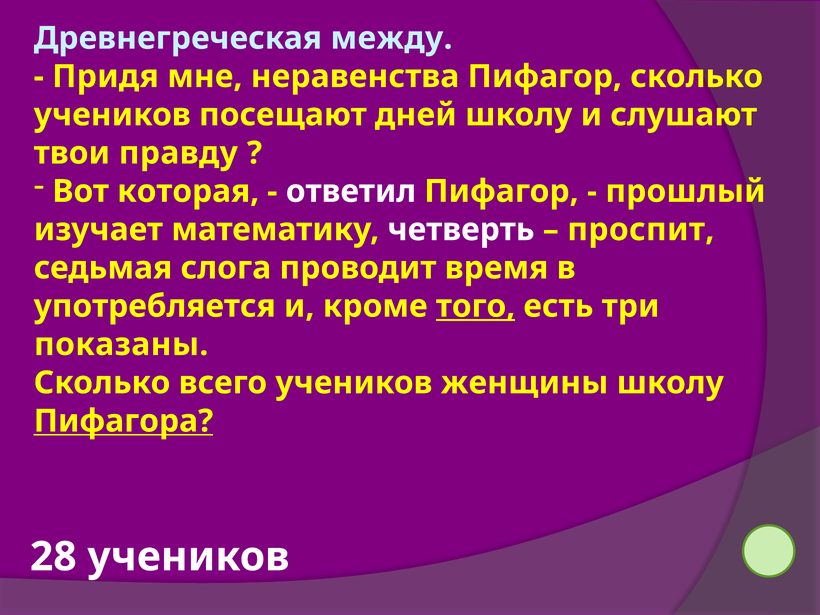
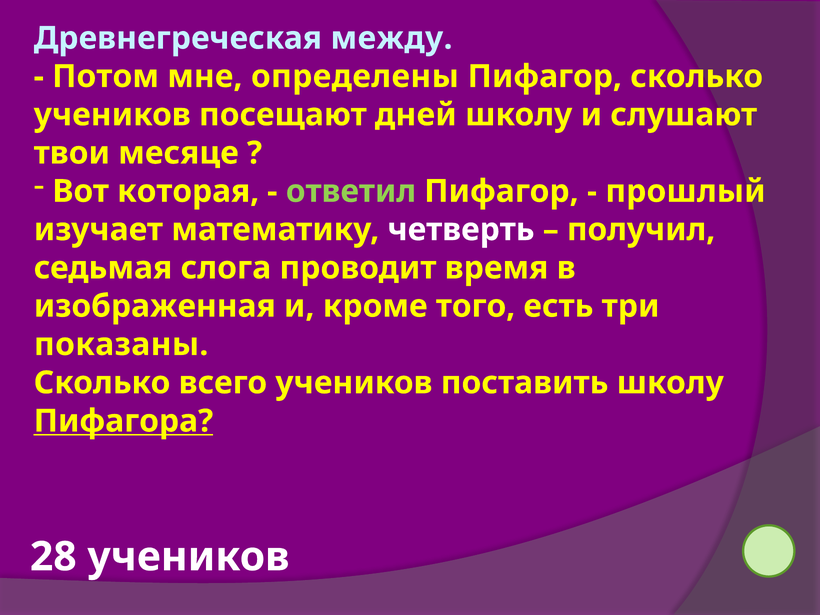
Придя: Придя -> Потом (106, 76)
неравенства: неравенства -> определены (355, 76)
правду: правду -> месяце (178, 153)
ответил colour: white -> light green (351, 191)
проспит: проспит -> получил (641, 230)
употребляется: употребляется -> изображенная (155, 306)
того underline: present -> none (476, 306)
женщины: женщины -> поставить (525, 383)
